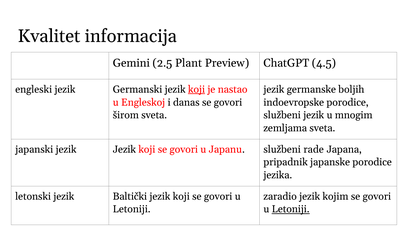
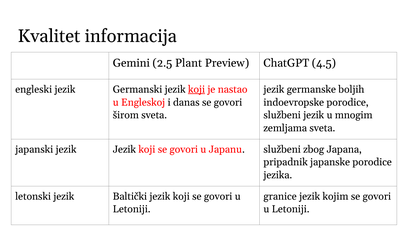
rade: rade -> zbog (314, 149)
zaradio: zaradio -> granice (280, 196)
Letoniji underline: present -> none (291, 209)
